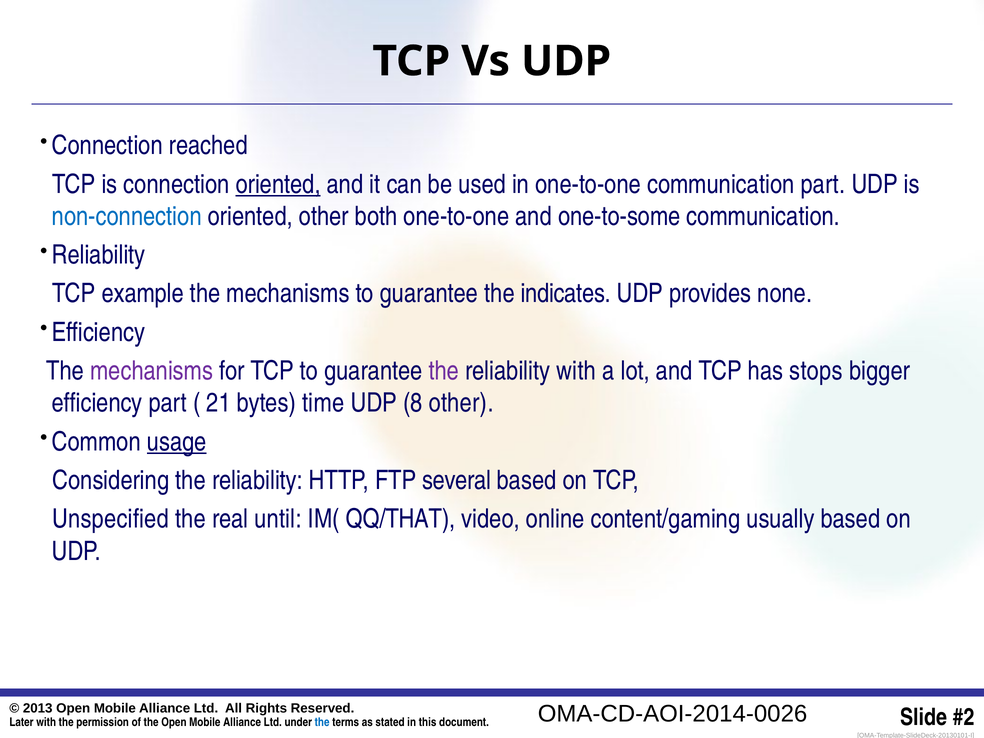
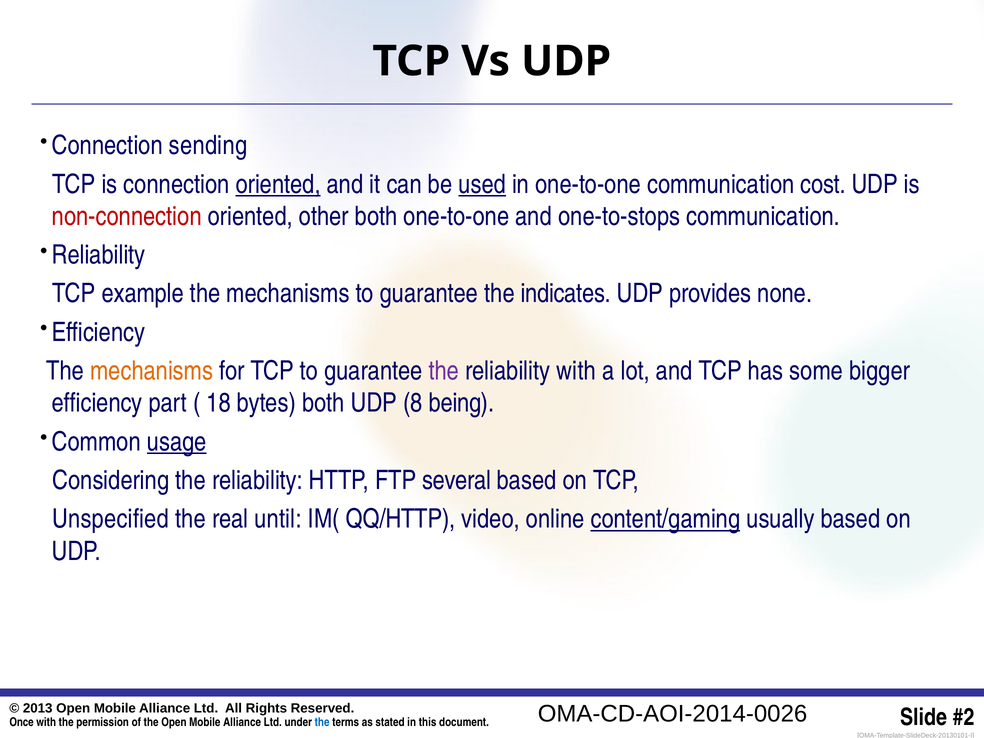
reached: reached -> sending (208, 146)
used underline: none -> present (482, 184)
communication part: part -> cost (823, 184)
non-connection colour: blue -> red (127, 216)
one-to-some: one-to-some -> one-to-stops (619, 216)
mechanisms colour: purple -> orange (152, 371)
stops: stops -> some (816, 371)
21: 21 -> 18 (219, 403)
bytes time: time -> both (323, 403)
8 other: other -> being (461, 403)
QQ/THAT: QQ/THAT -> QQ/HTTP (401, 519)
content/gaming underline: none -> present (665, 519)
Later: Later -> Once (22, 722)
